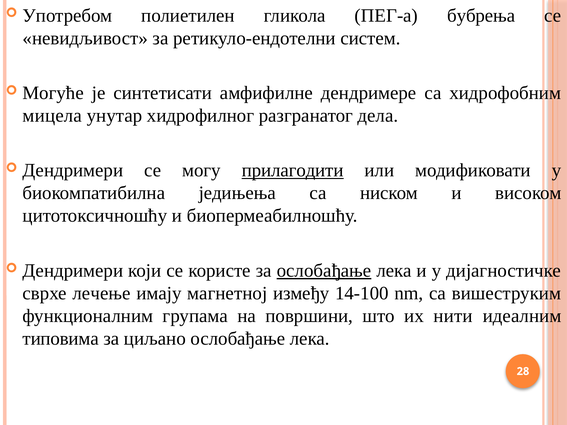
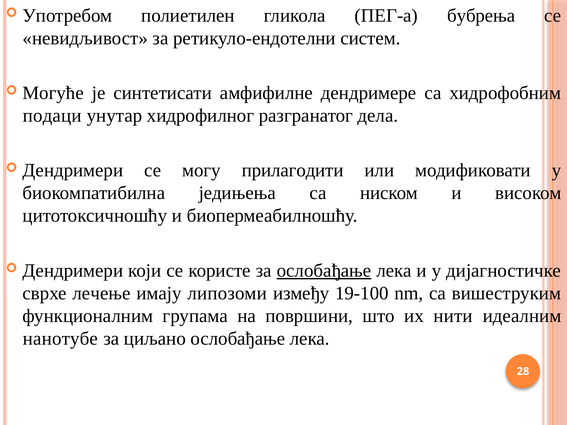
мицела: мицела -> подаци (52, 116)
прилагодити underline: present -> none (293, 171)
магнетној: магнетној -> липозоми (227, 293)
14-100: 14-100 -> 19-100 (362, 293)
типовима: типовима -> нанотубе (60, 339)
